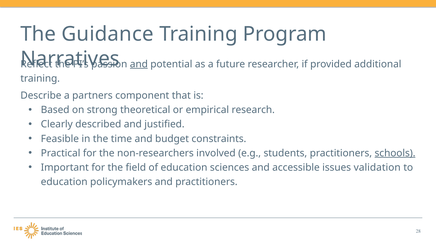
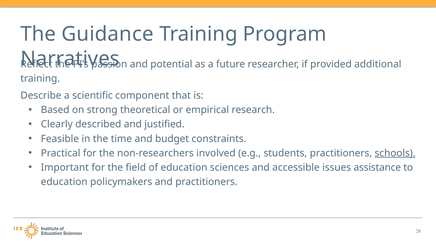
and underline: present -> none (139, 64)
partners: partners -> scientific (92, 96)
validation: validation -> assistance (377, 168)
